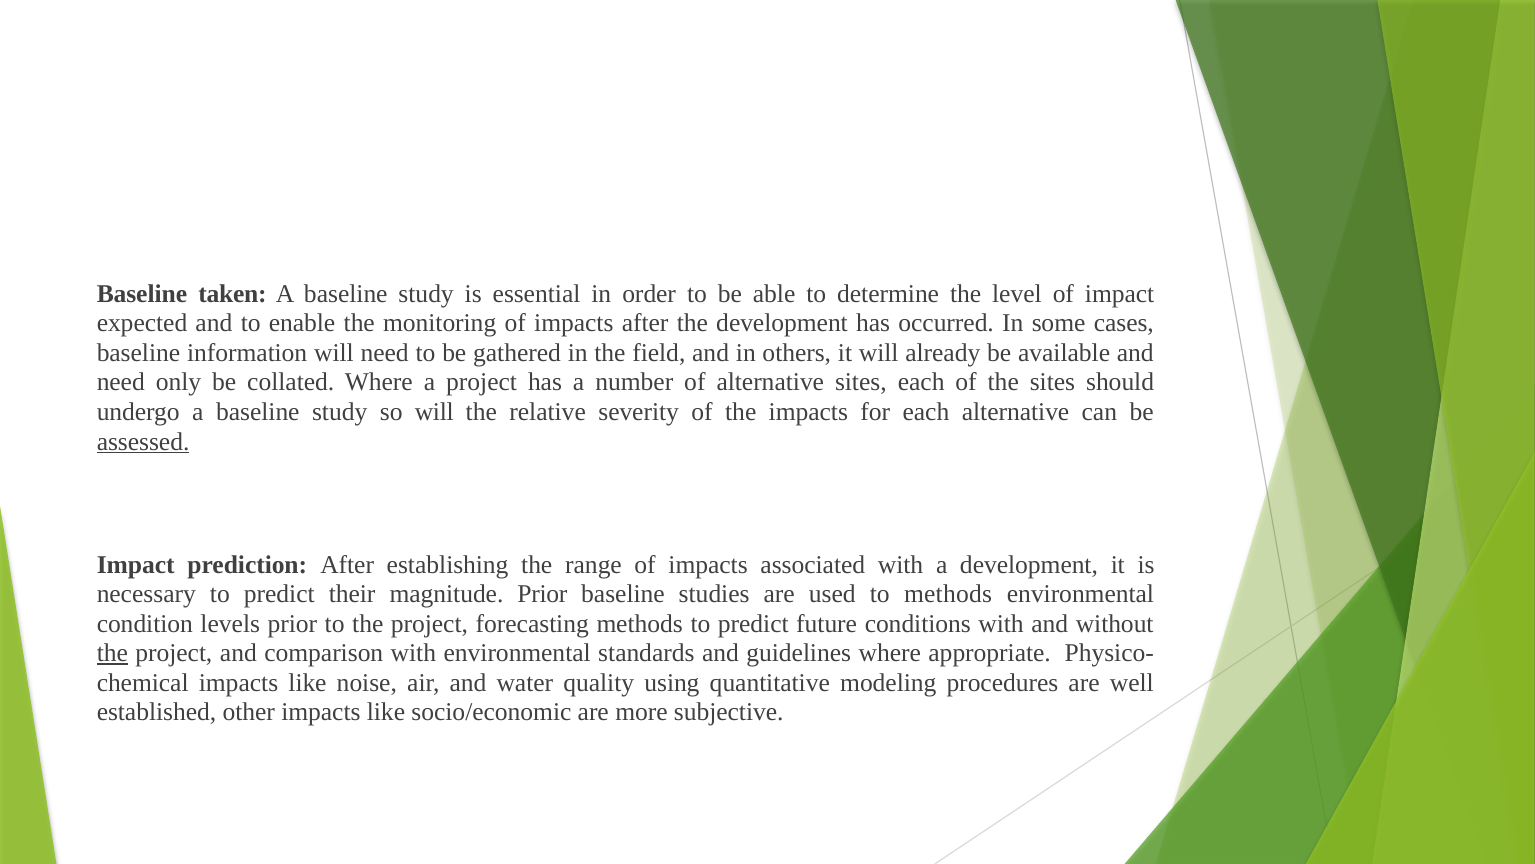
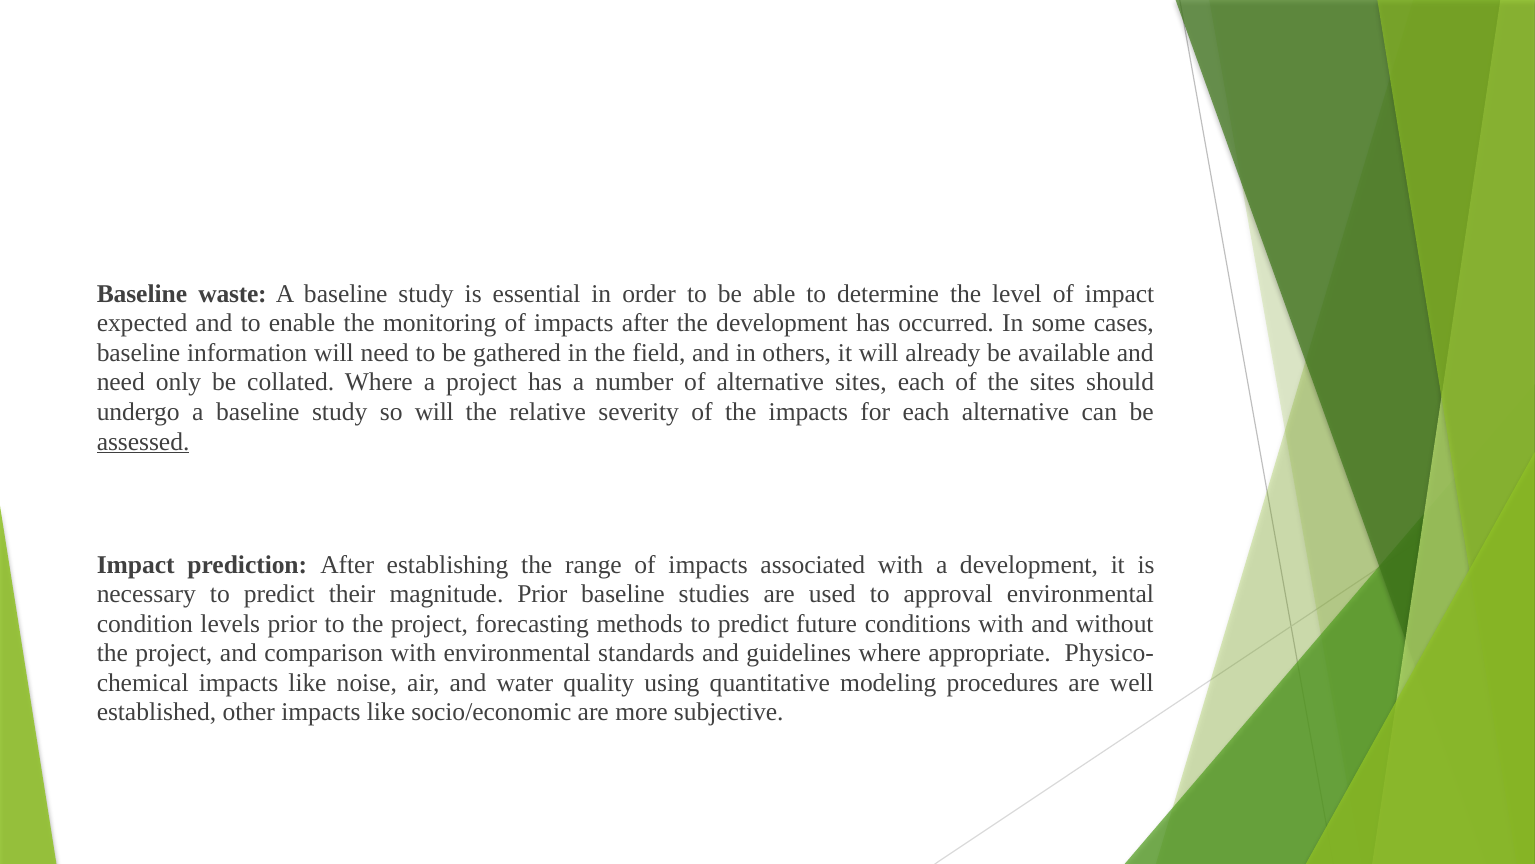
taken: taken -> waste (232, 294)
to methods: methods -> approval (948, 594)
the underline: present -> none (112, 653)
